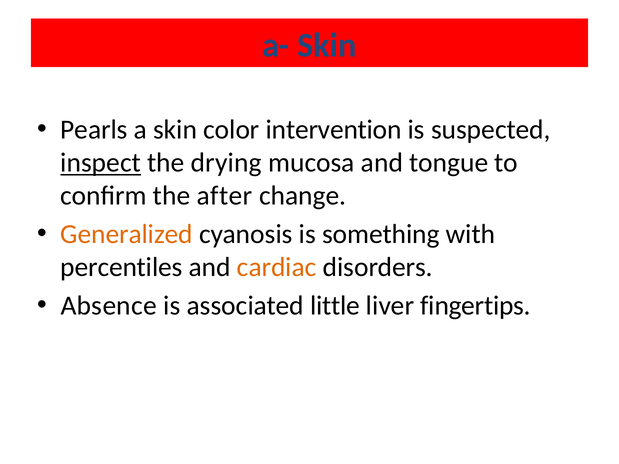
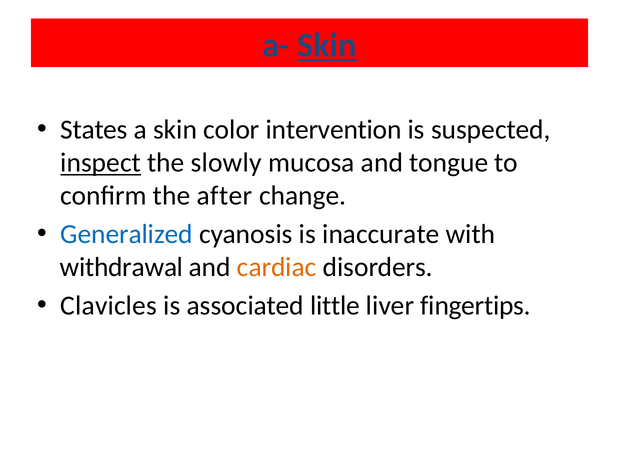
Skin underline: none -> present (327, 45)
Pearls: Pearls -> States (94, 130)
drying: drying -> slowly (226, 163)
Generalized colour: orange -> blue (127, 234)
something: something -> inaccurate (381, 234)
percentiles: percentiles -> withdrawal (122, 267)
Absence: Absence -> Clavicles (109, 306)
